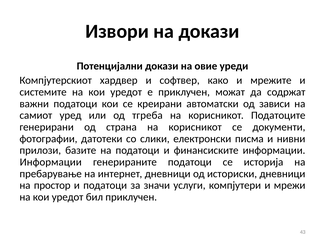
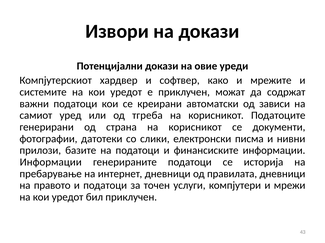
историски: историски -> правилата (232, 174)
простор: простор -> правото (52, 186)
значи: значи -> точен (157, 186)
